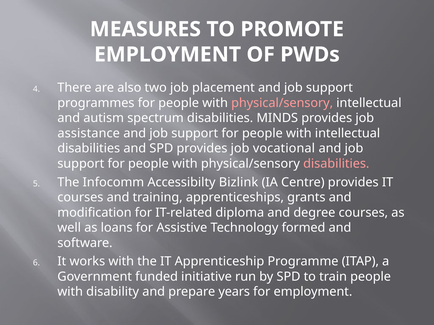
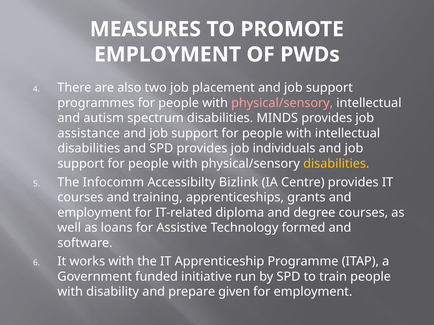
vocational: vocational -> individuals (284, 149)
disabilities colour: pink -> yellow (336, 164)
modification: modification -> employment (95, 213)
years: years -> given (234, 292)
